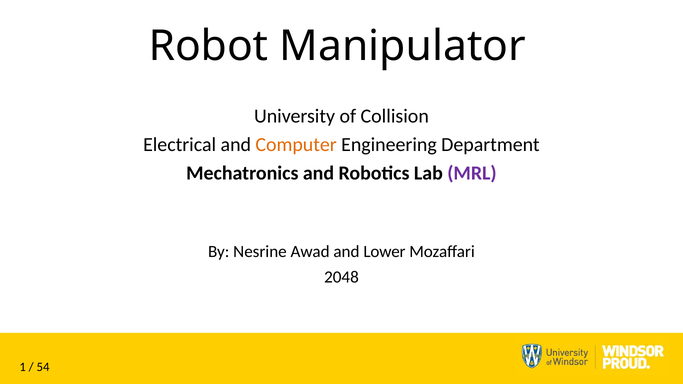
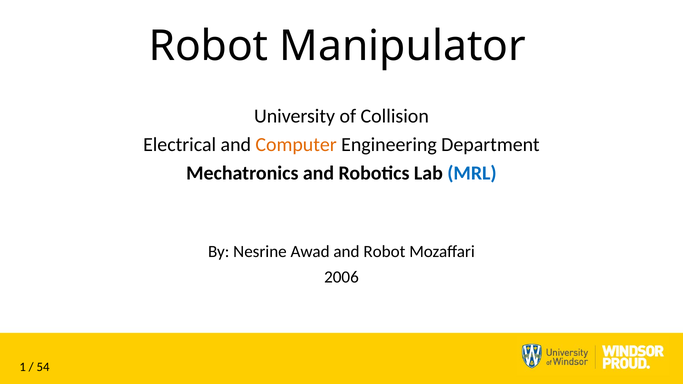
MRL colour: purple -> blue (472, 173)
and Lower: Lower -> Robot (384, 252)
2048: 2048 -> 2006 (341, 277)
